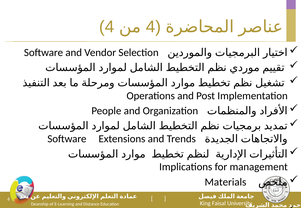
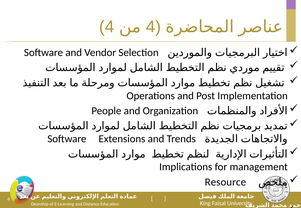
Materials: Materials -> Resource (225, 182)
